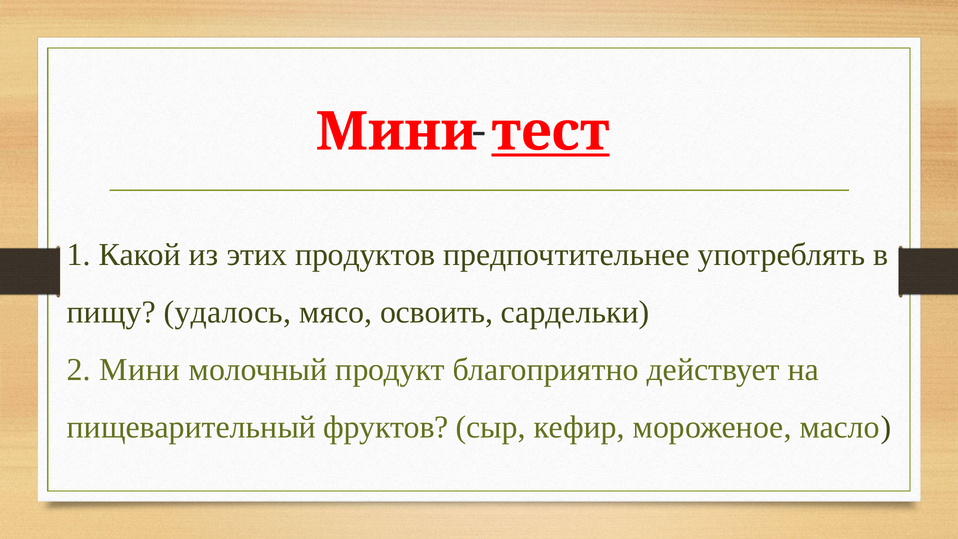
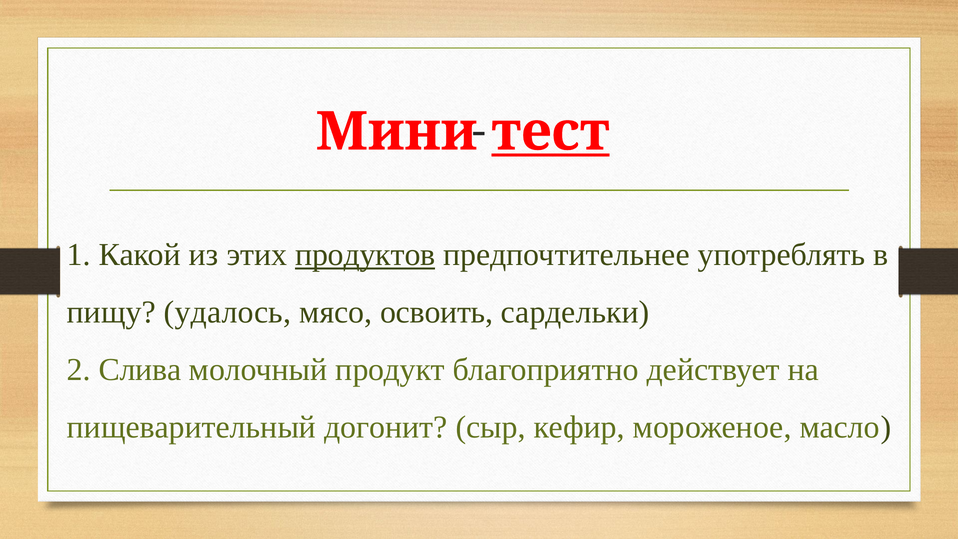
продуктов underline: none -> present (365, 255)
2 Мини: Мини -> Слива (140, 370)
фруктов: фруктов -> догонит (386, 427)
